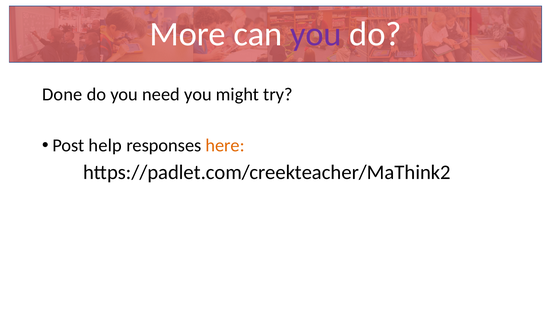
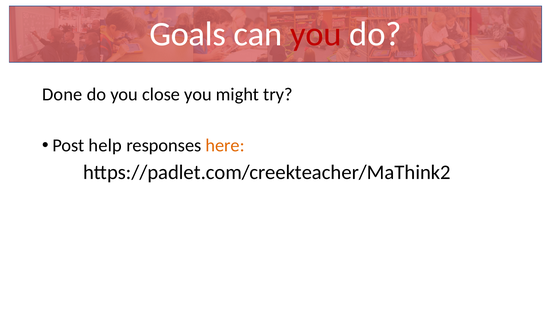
More: More -> Goals (188, 34)
you colour: purple -> red (316, 34)
need: need -> close (161, 94)
